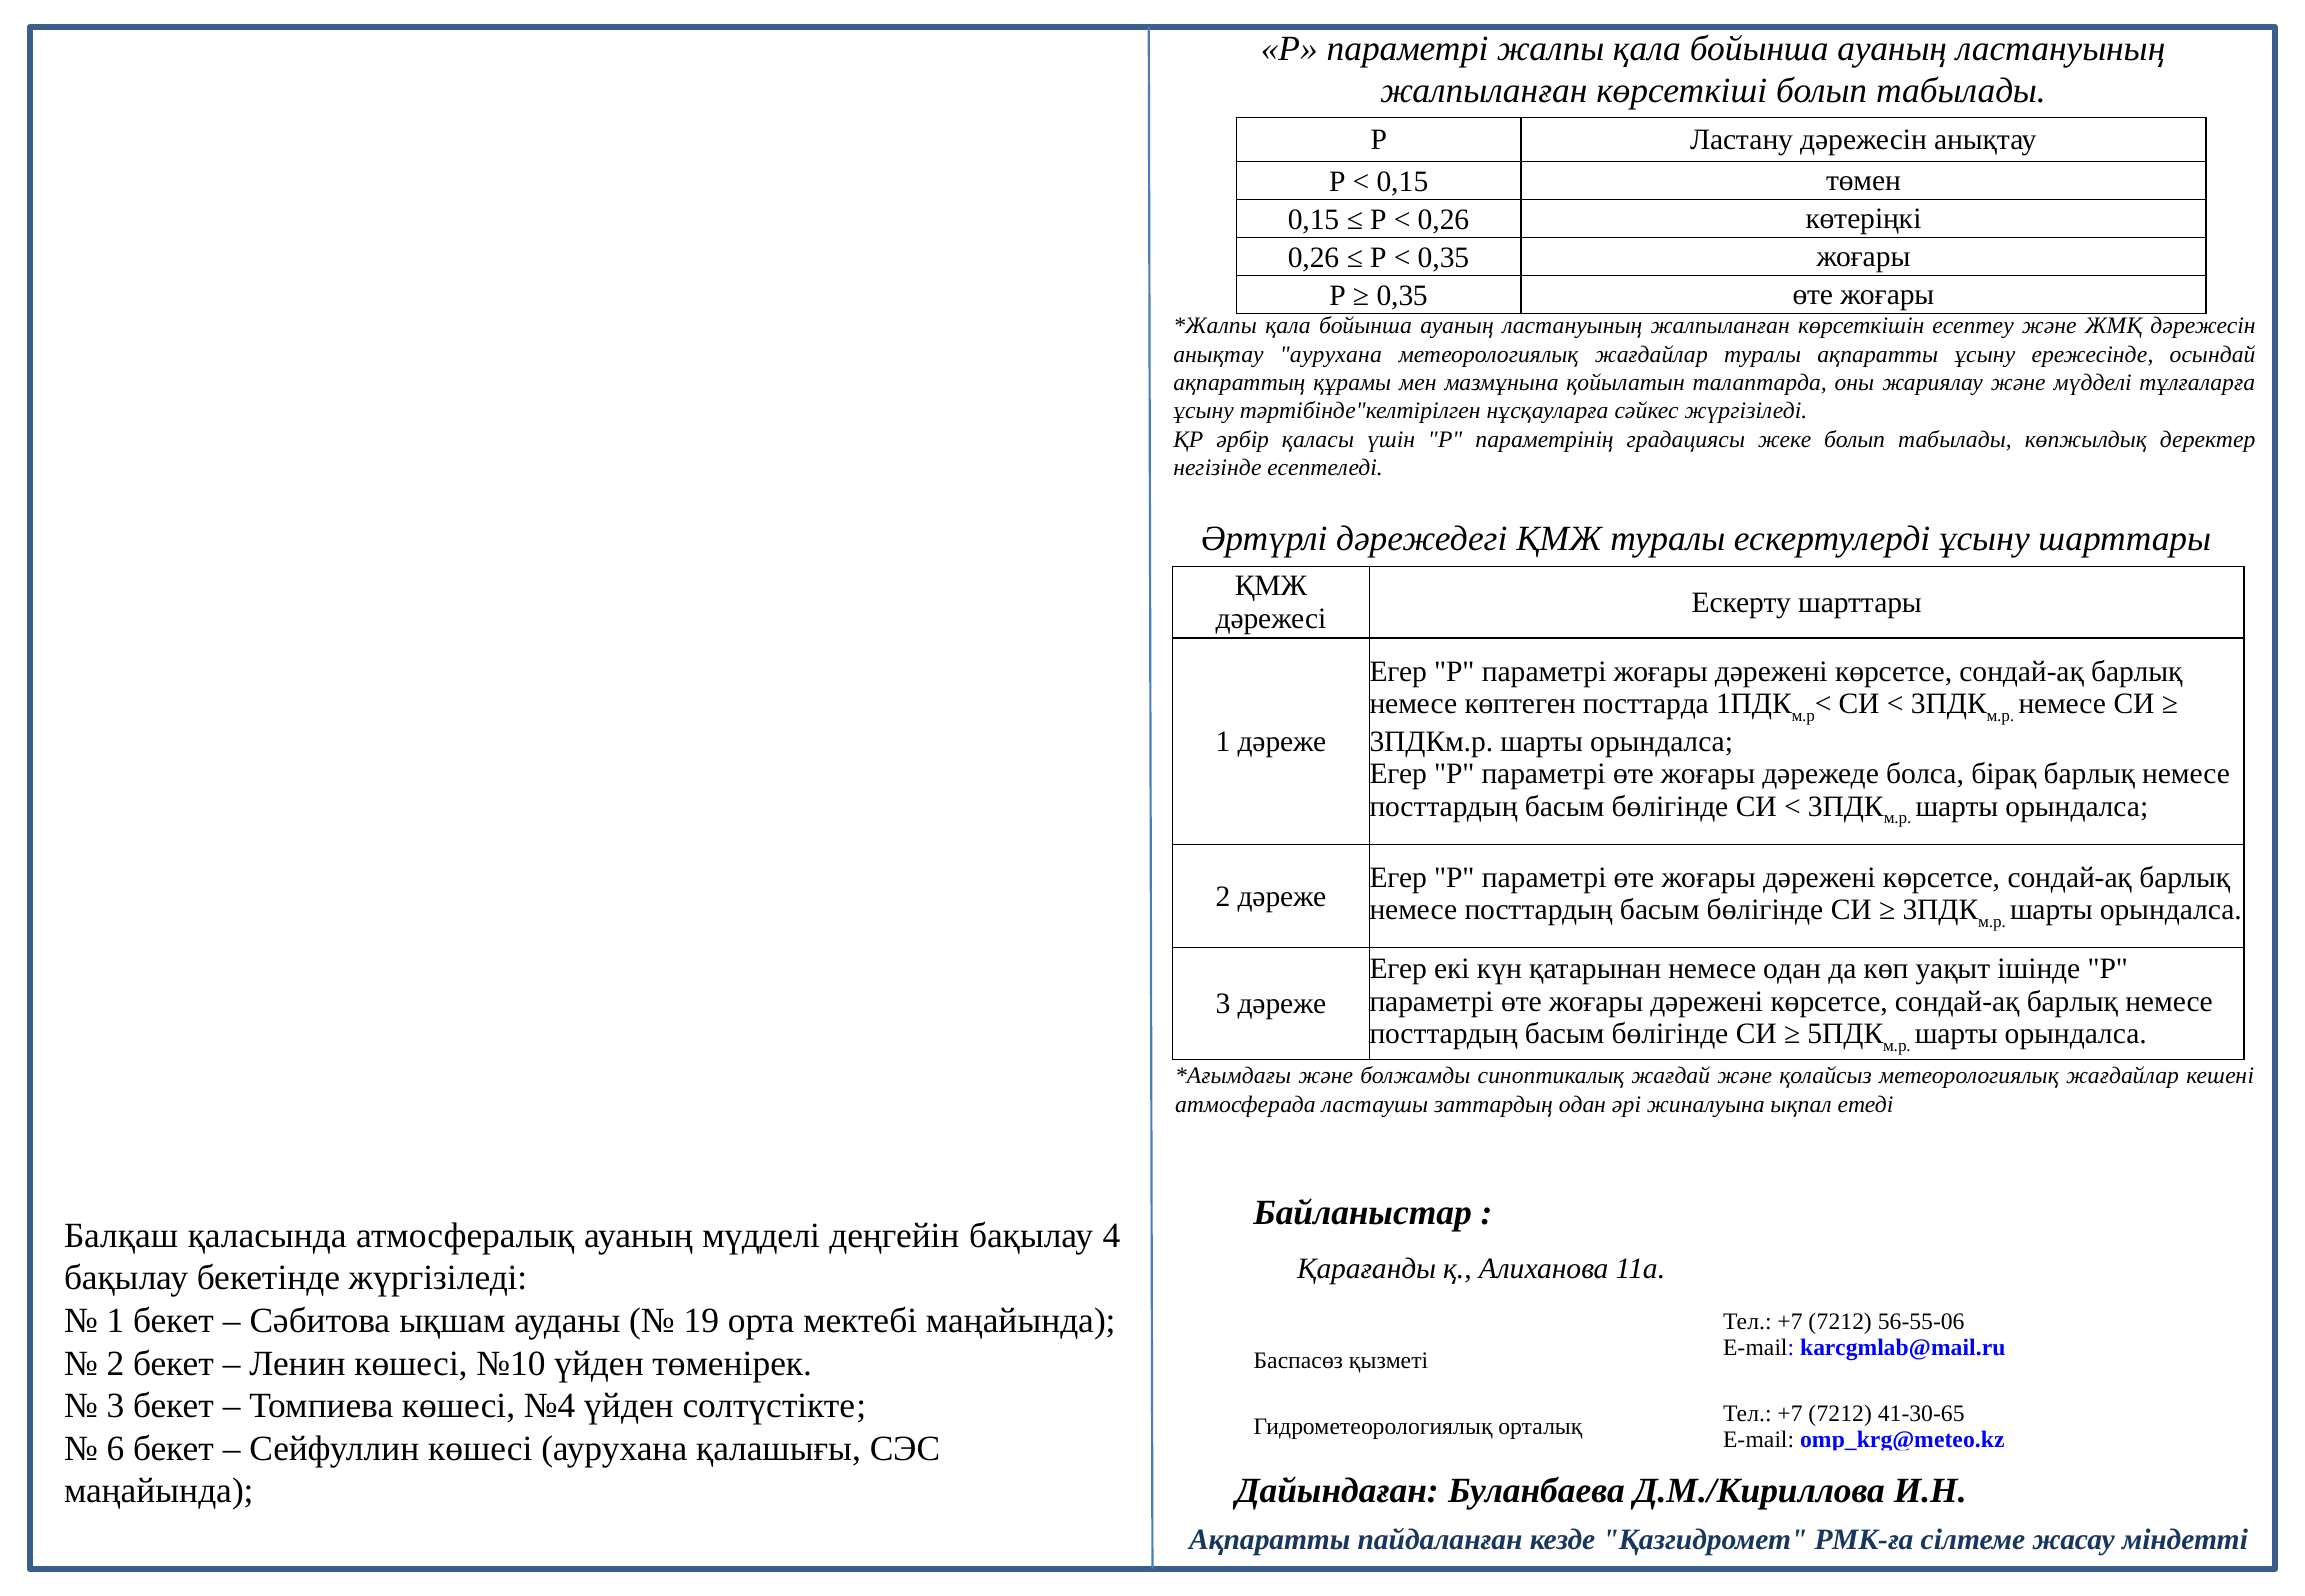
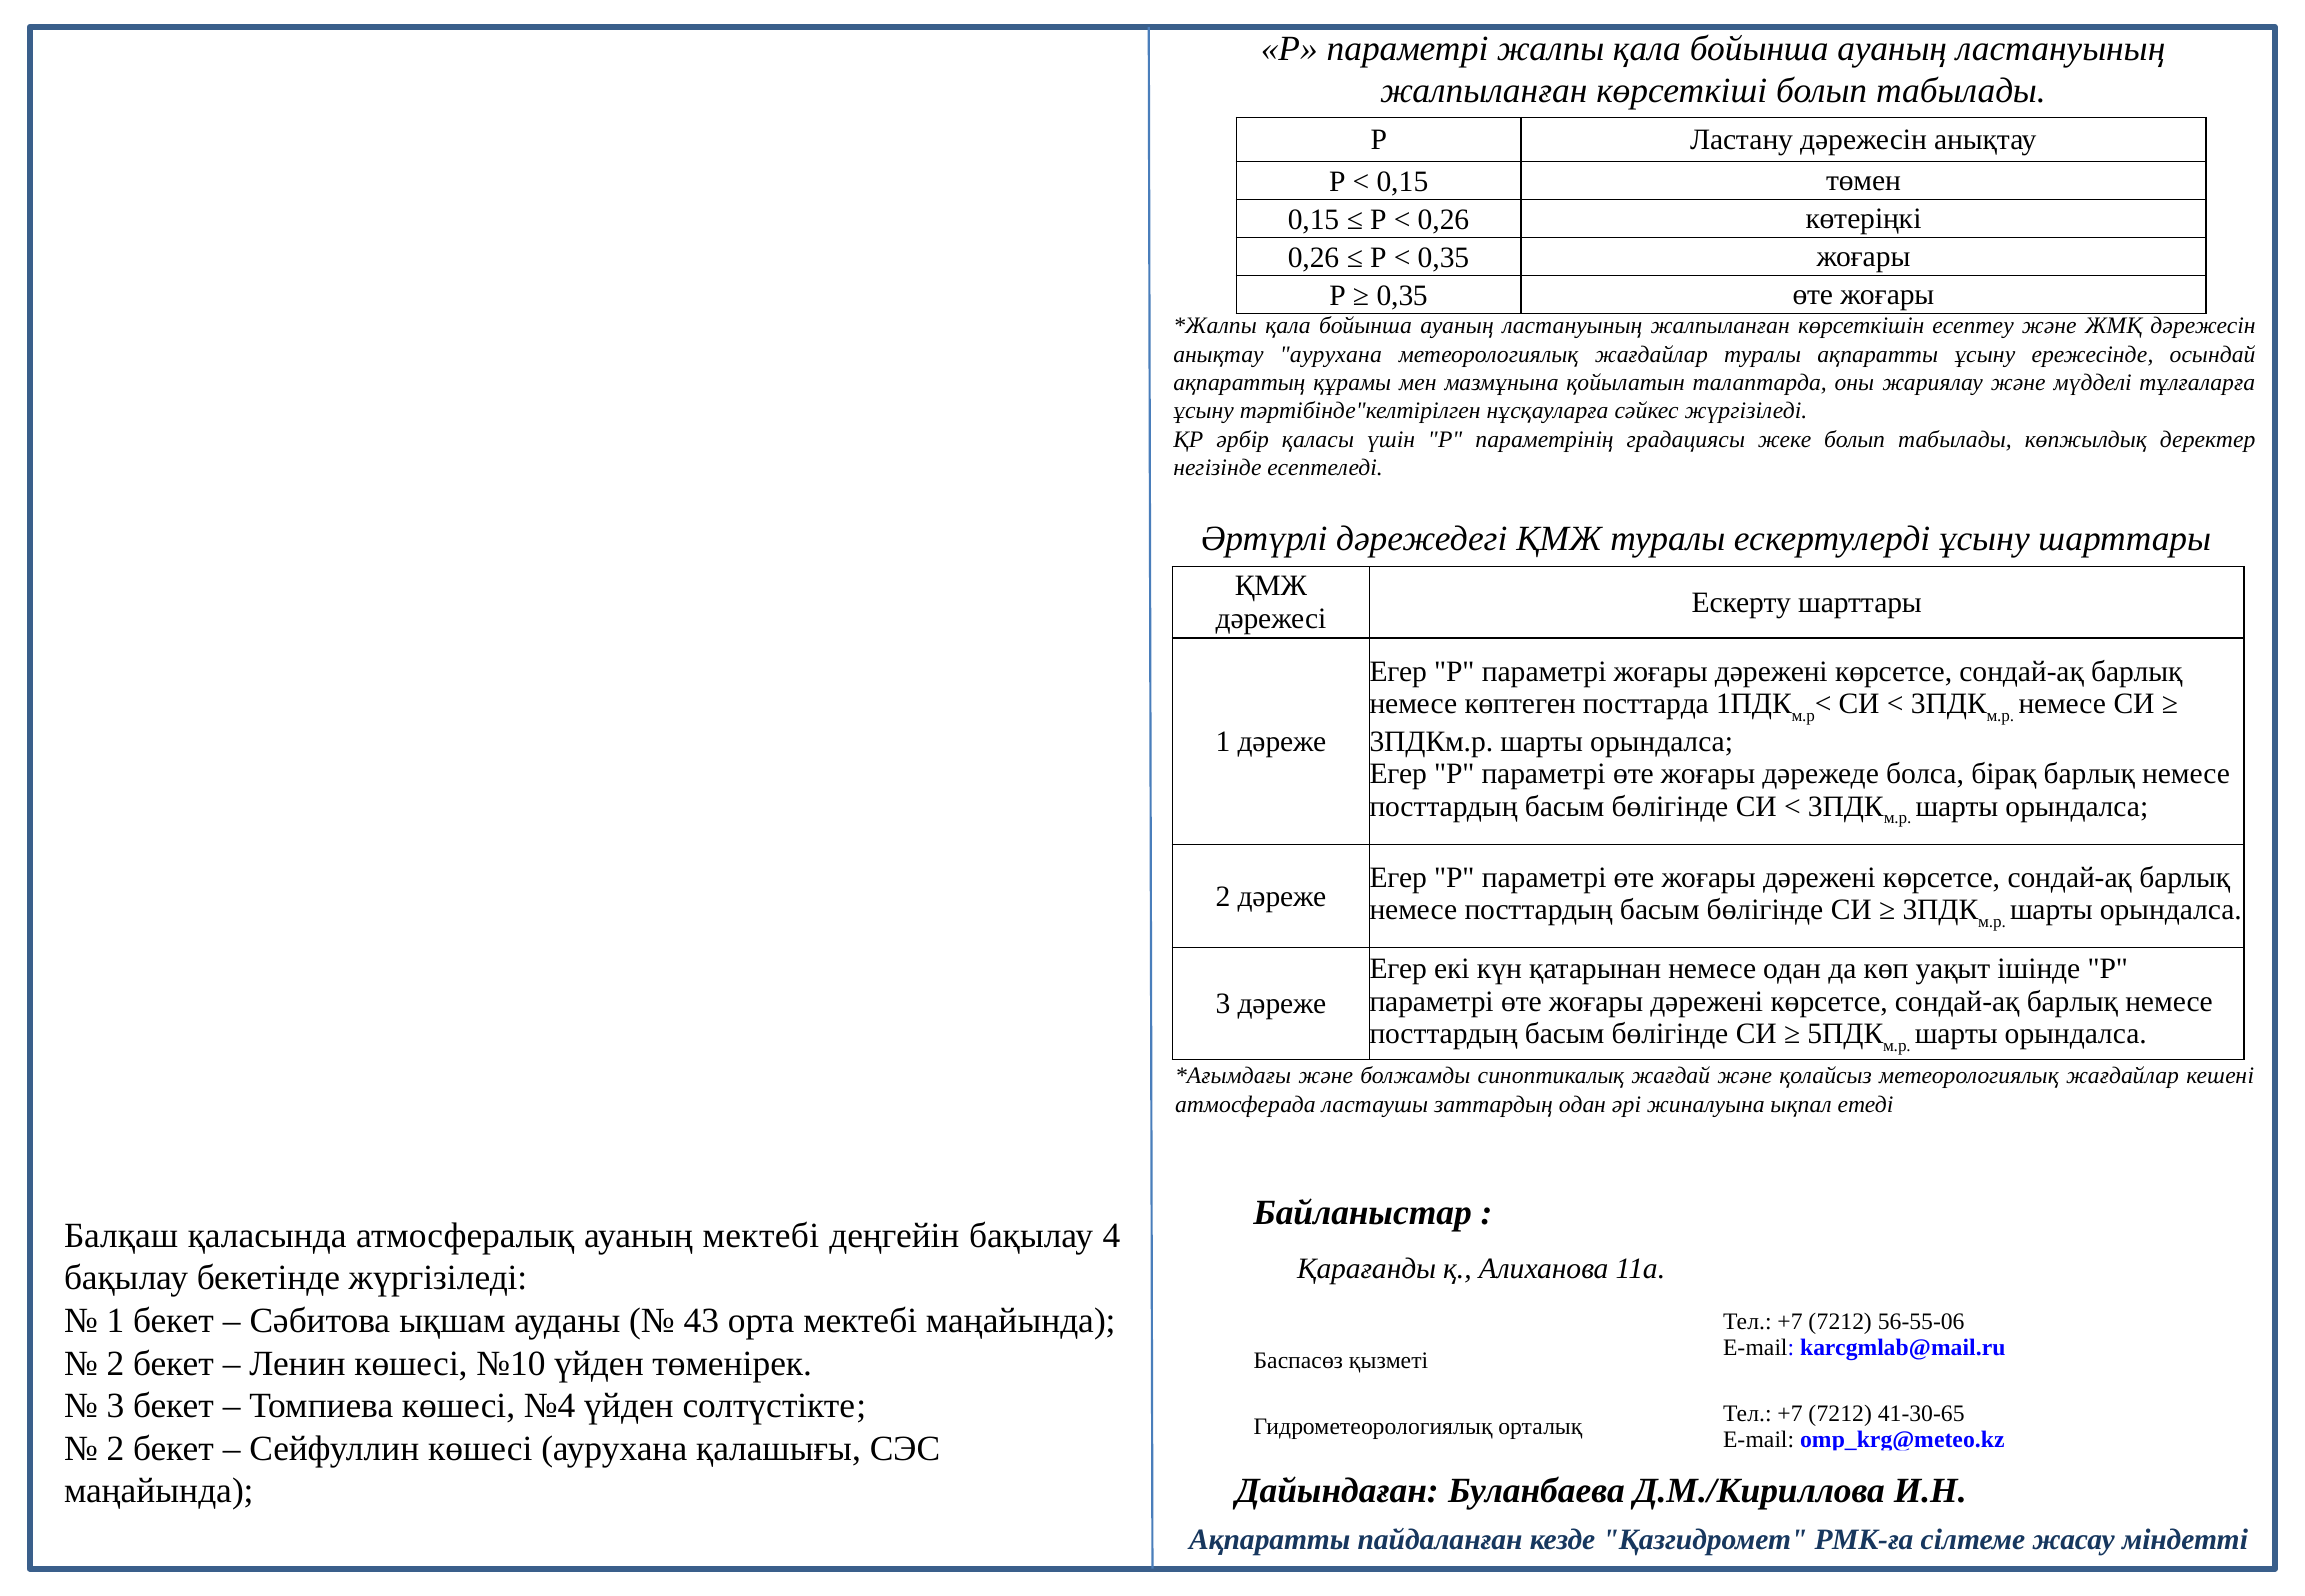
ауаның мүдделі: мүдделі -> мектебі (761, 1236)
19: 19 -> 43 (701, 1321)
6: 6 -> 2 (115, 1448)
